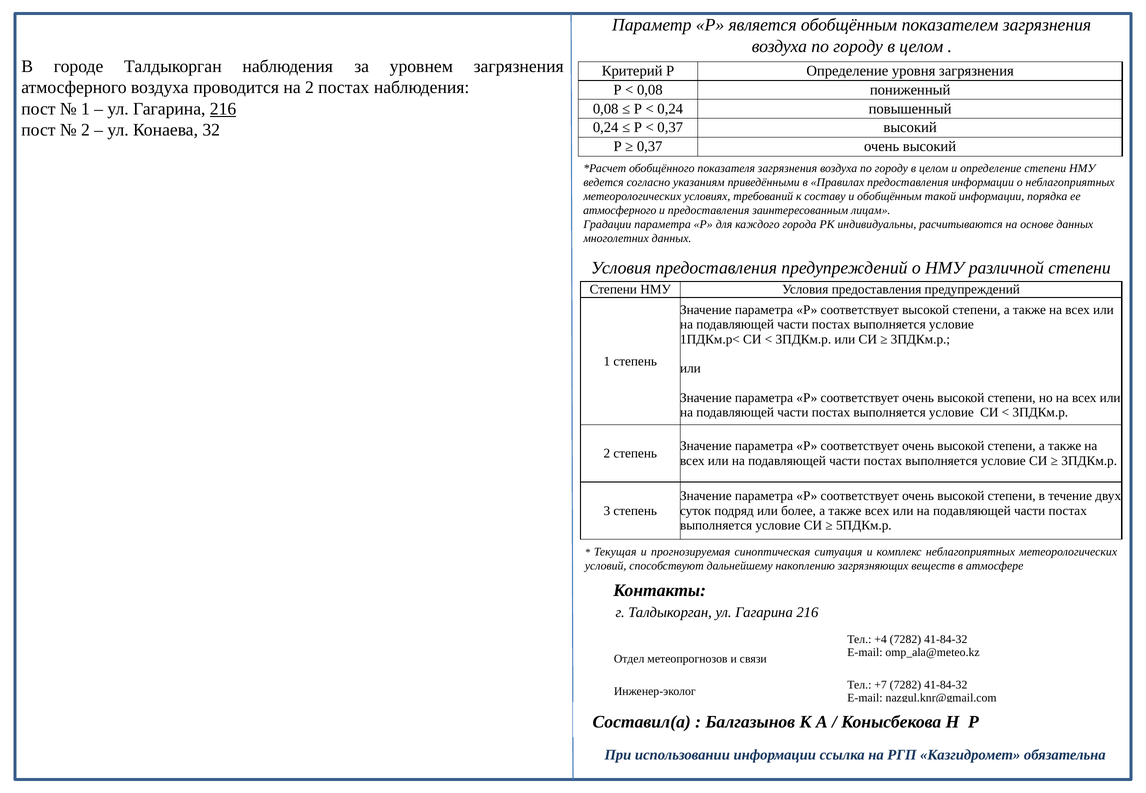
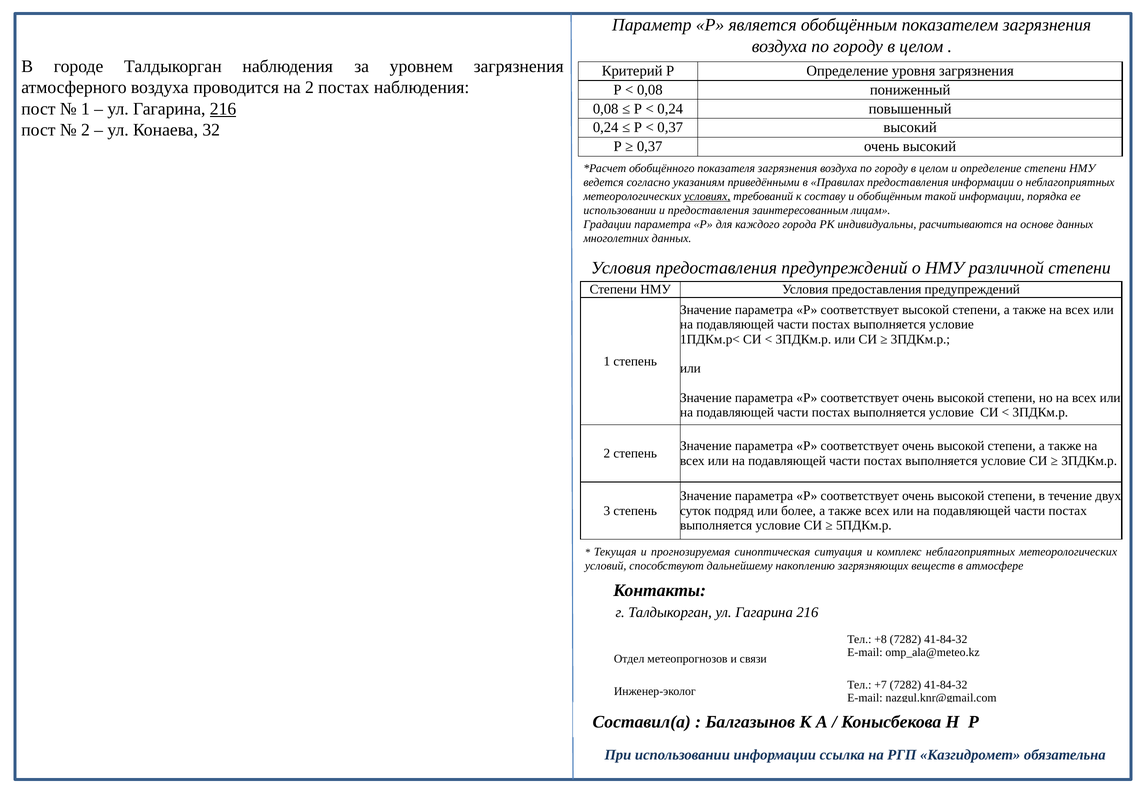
условиях underline: none -> present (707, 196)
атмосферного: атмосферного -> использовании (620, 210)
+4: +4 -> +8 (881, 640)
